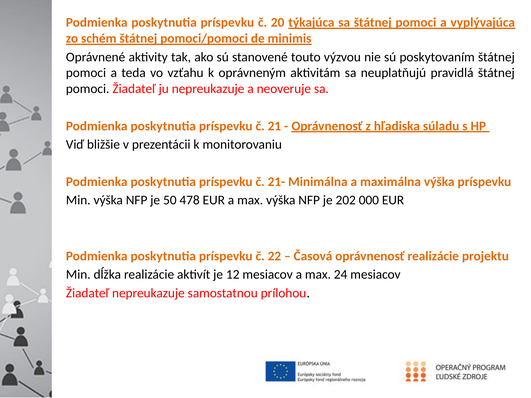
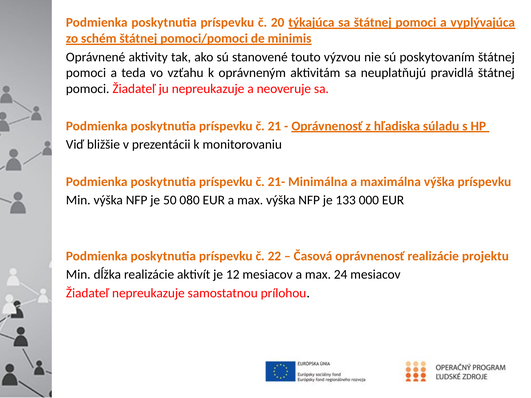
478: 478 -> 080 (190, 200)
202: 202 -> 133 (346, 200)
